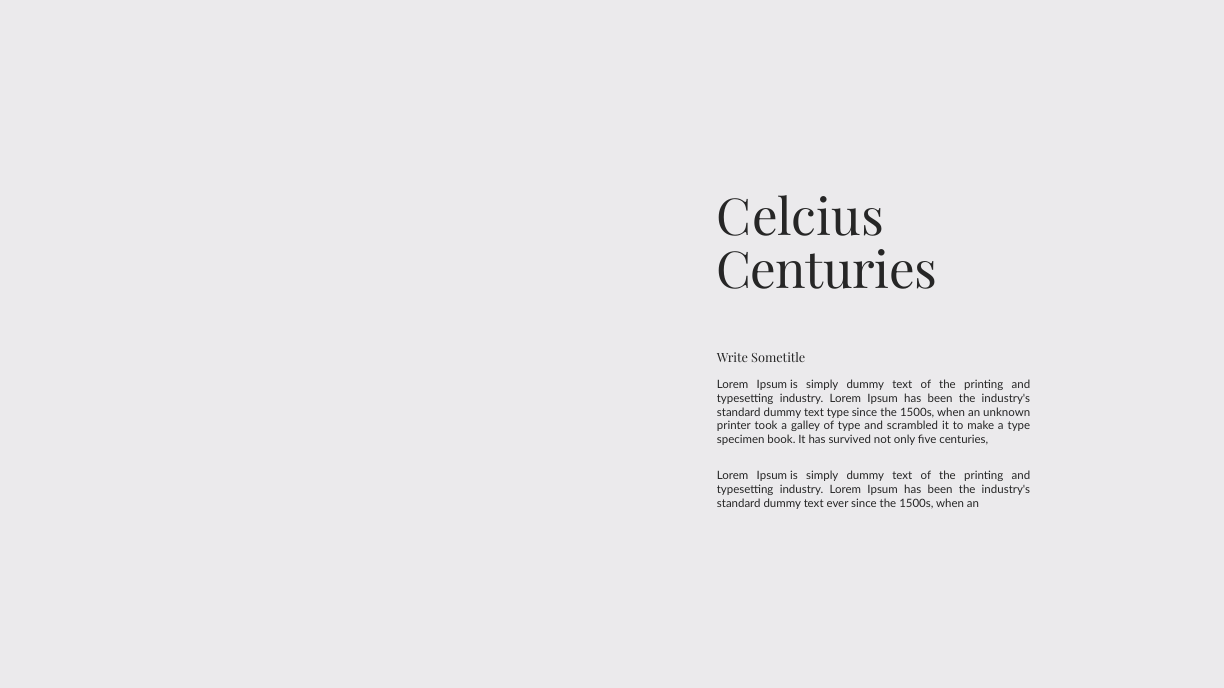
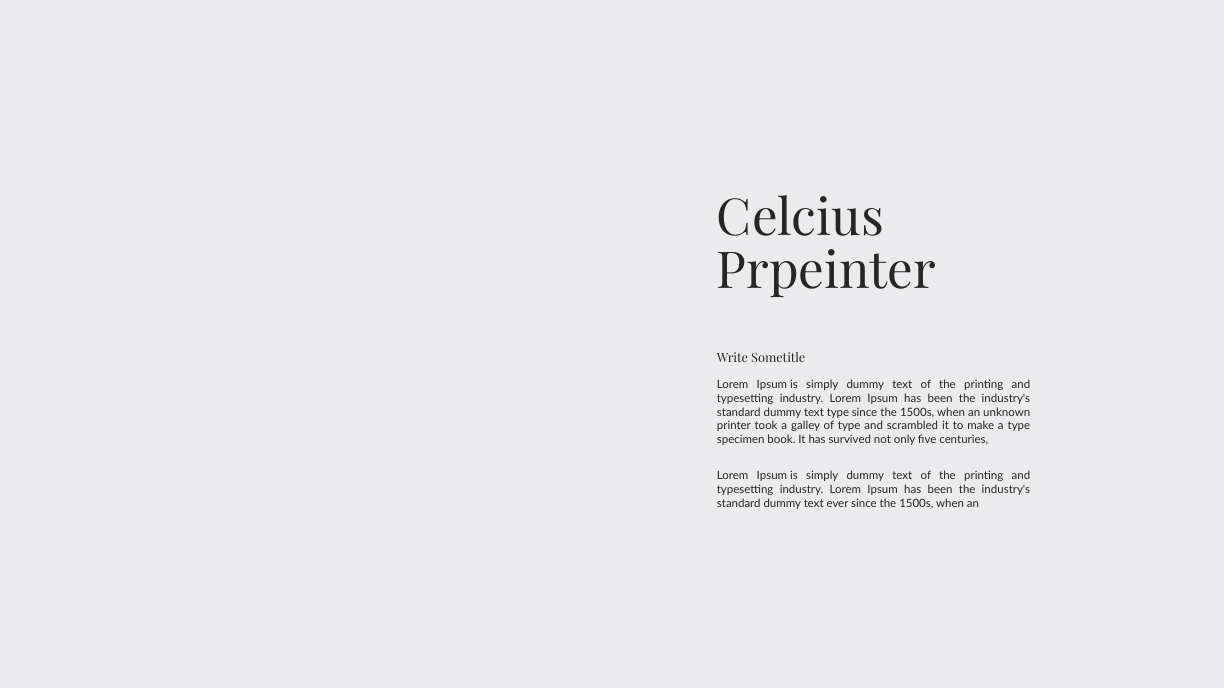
Centuries: Centuries -> Prpeinter (826, 272)
